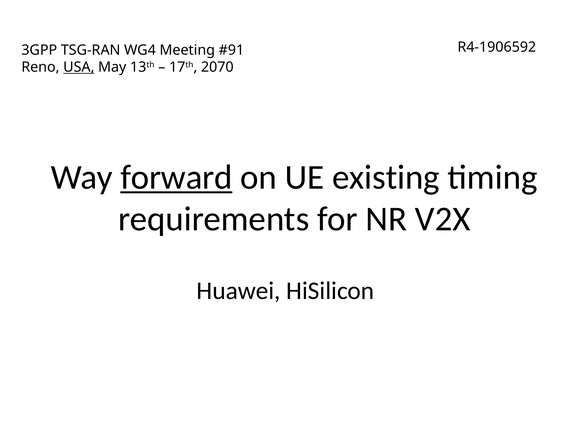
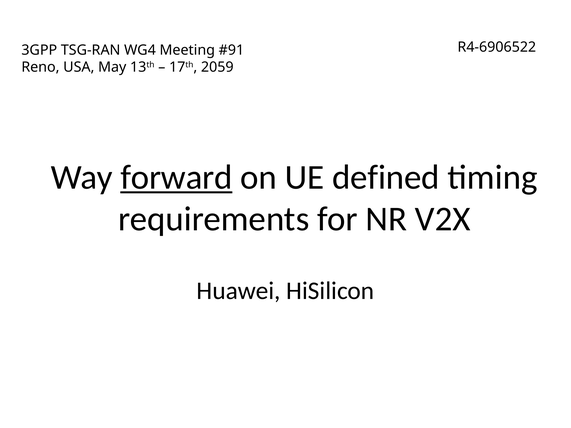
R4-1906592: R4-1906592 -> R4-6906522 (497, 47)
USA underline: present -> none (79, 67)
2070: 2070 -> 2059 (217, 67)
existing: existing -> defined (386, 177)
